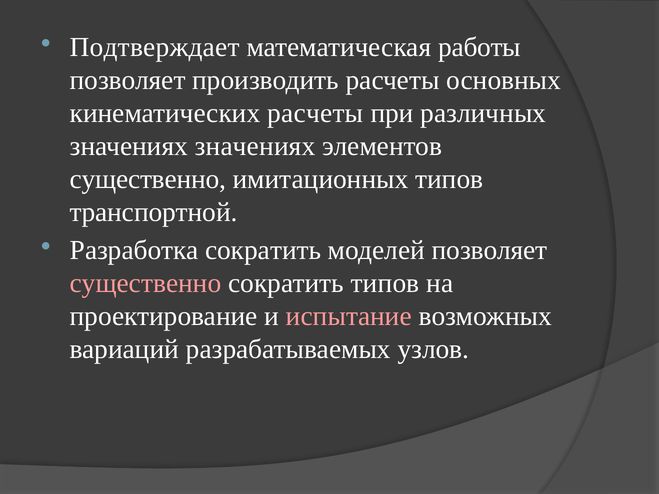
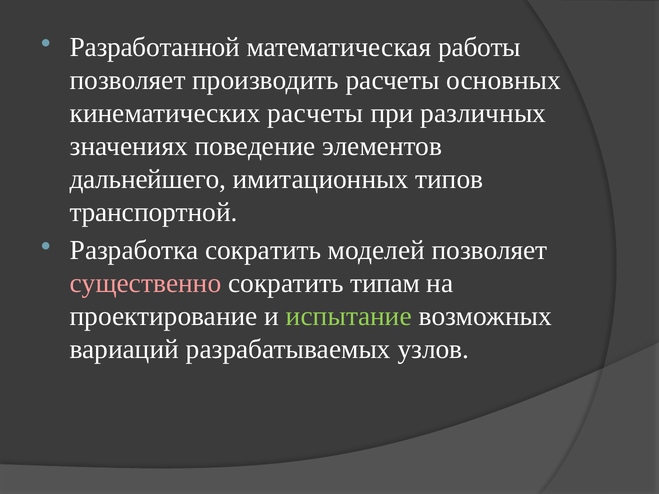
Подтверждает: Подтверждает -> Разработанной (155, 47)
значениях значениях: значениях -> поведение (255, 146)
существенно: существенно -> дальнейшего (148, 179)
сократить типов: типов -> типам (385, 284)
испытание colour: pink -> light green (349, 316)
